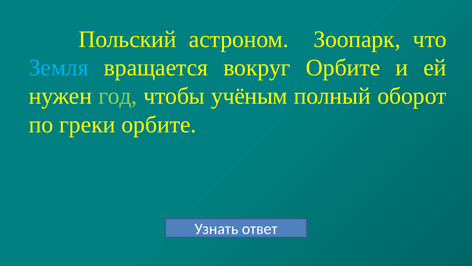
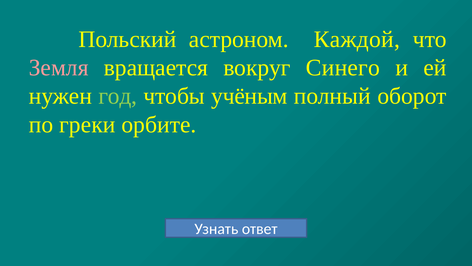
Зоопарк: Зоопарк -> Каждой (357, 39)
Земля colour: light blue -> pink (59, 68)
вокруг Орбите: Орбите -> Синего (343, 68)
